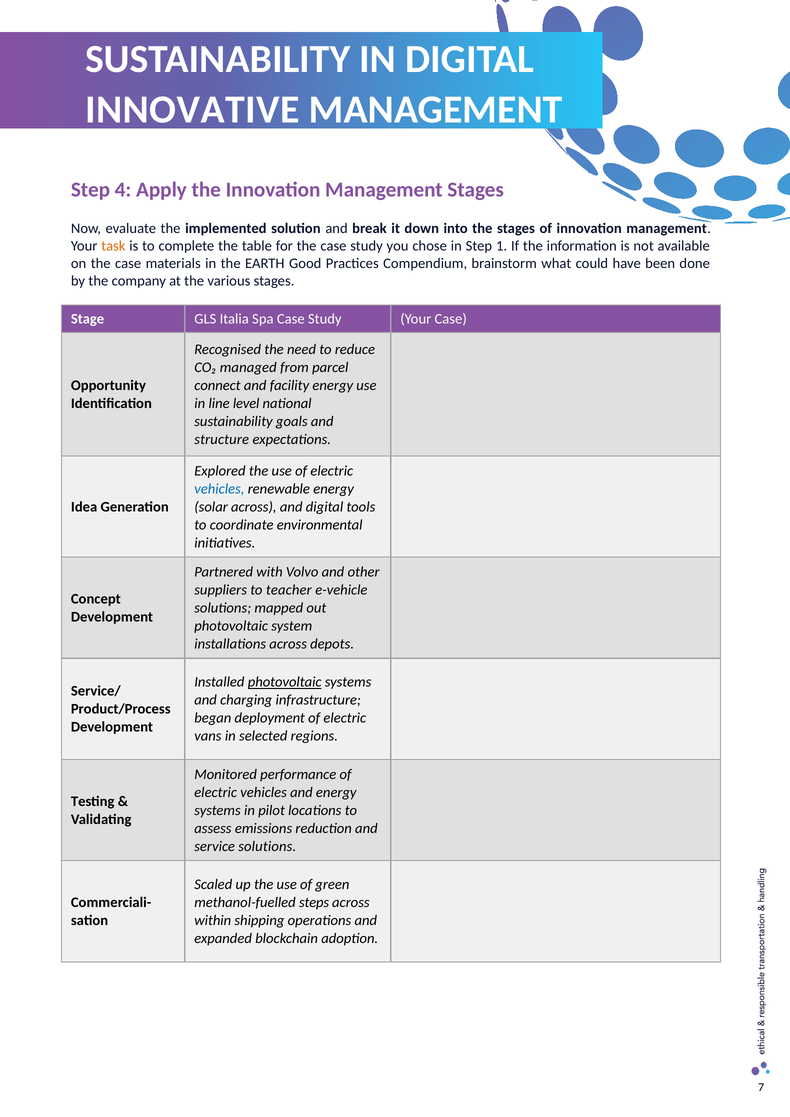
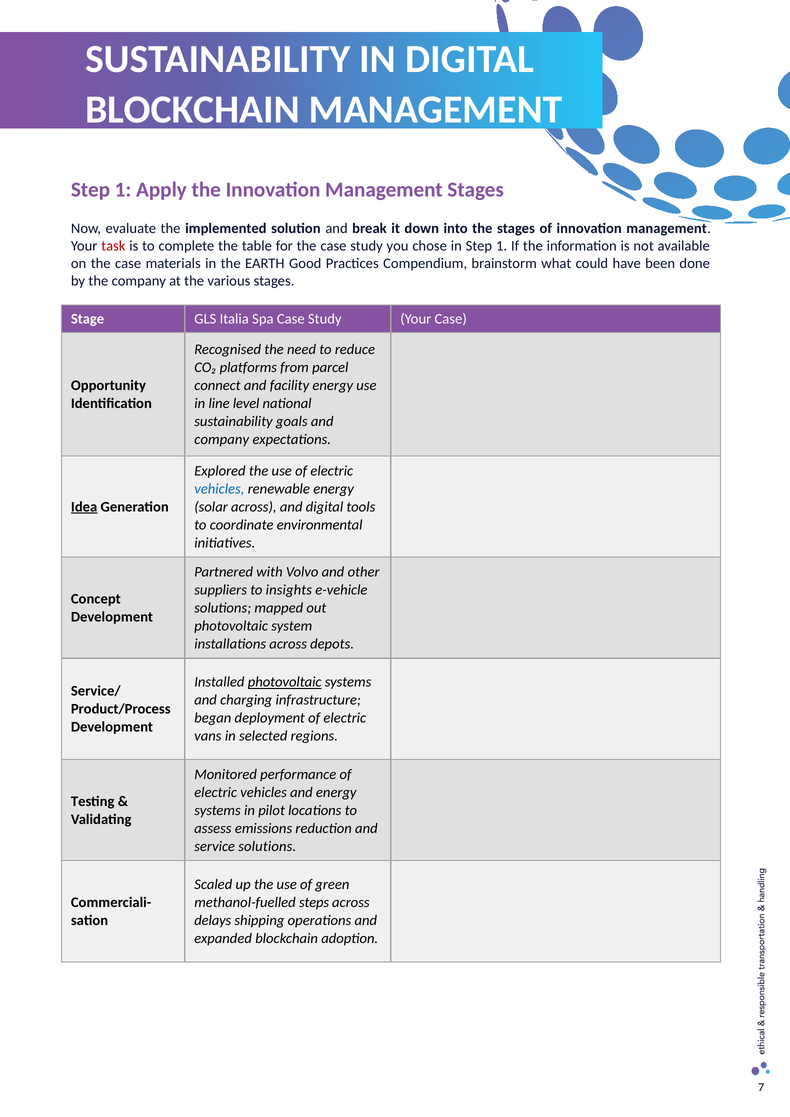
INNOVATIVE: INNOVATIVE -> BLOCKCHAIN (193, 110)
4: 4 -> 1 (123, 190)
task colour: orange -> red (113, 246)
managed: managed -> platforms (248, 368)
structure: structure -> company (222, 440)
Idea underline: none -> present (84, 507)
teacher: teacher -> insights (289, 590)
within: within -> delays (213, 921)
